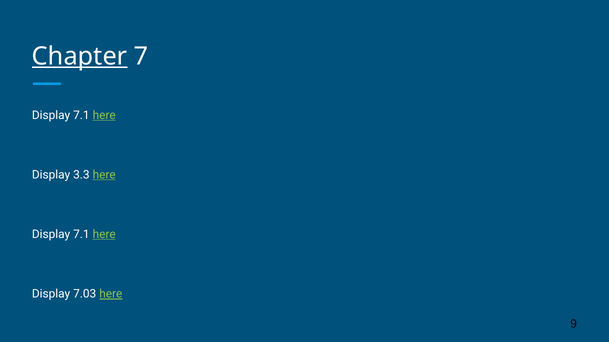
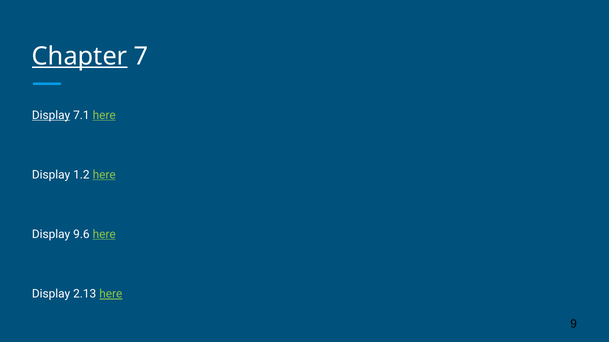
Display underline: none -> present (51, 115)
3.3: 3.3 -> 1.2 (81, 175)
7.1: 7.1 -> 9.6 (81, 235)
7.03: 7.03 -> 2.13 (85, 294)
